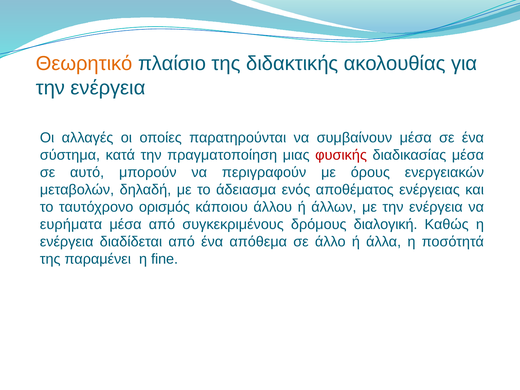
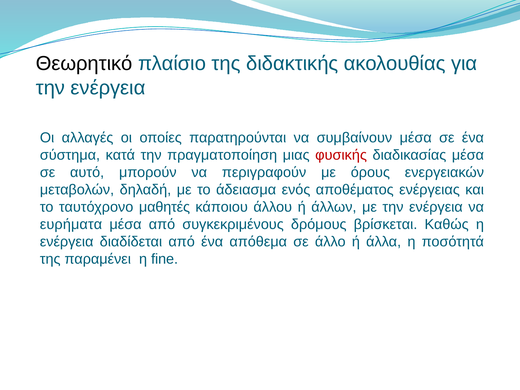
Θεωρητικό colour: orange -> black (84, 64)
ορισμός: ορισμός -> μαθητές (164, 207)
διαλογική: διαλογική -> βρίσκεται (386, 224)
